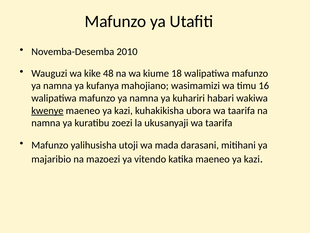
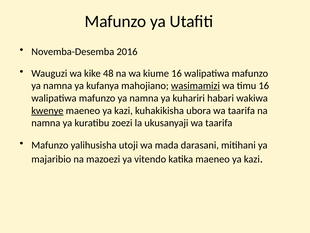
2010: 2010 -> 2016 (127, 51)
kiume 18: 18 -> 16 (177, 73)
wasimamizi underline: none -> present (195, 86)
